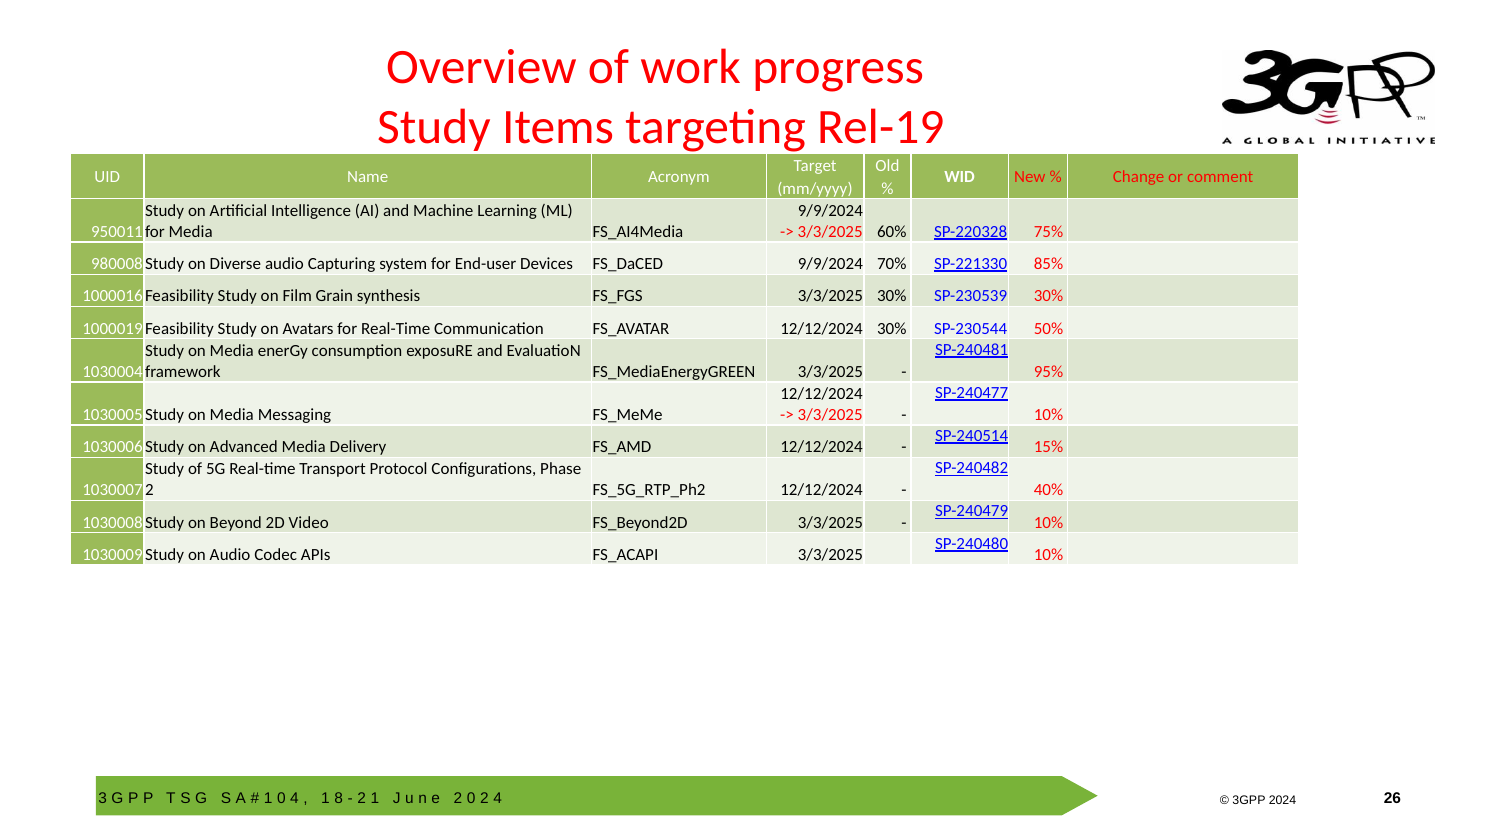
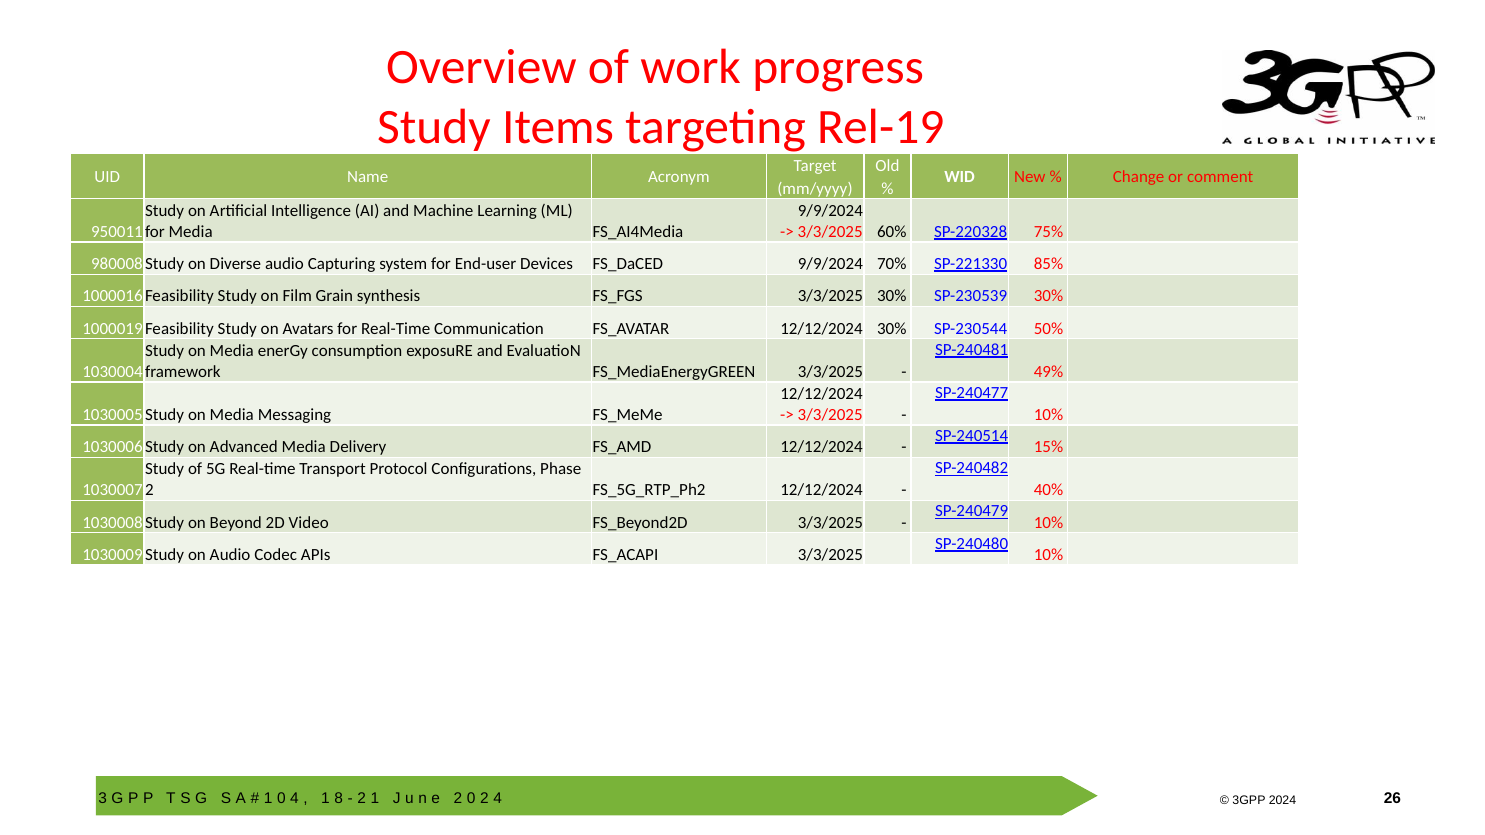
95%: 95% -> 49% (1049, 372)
